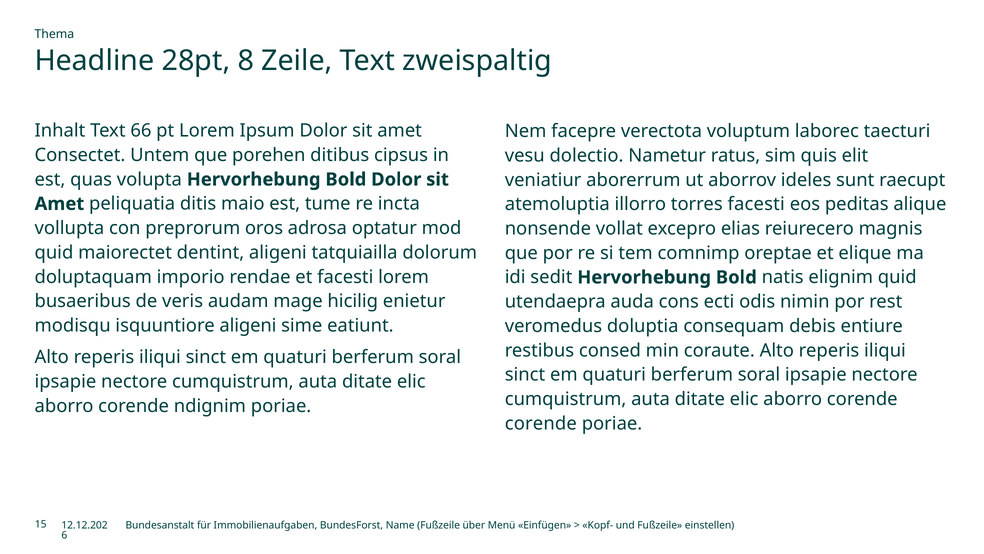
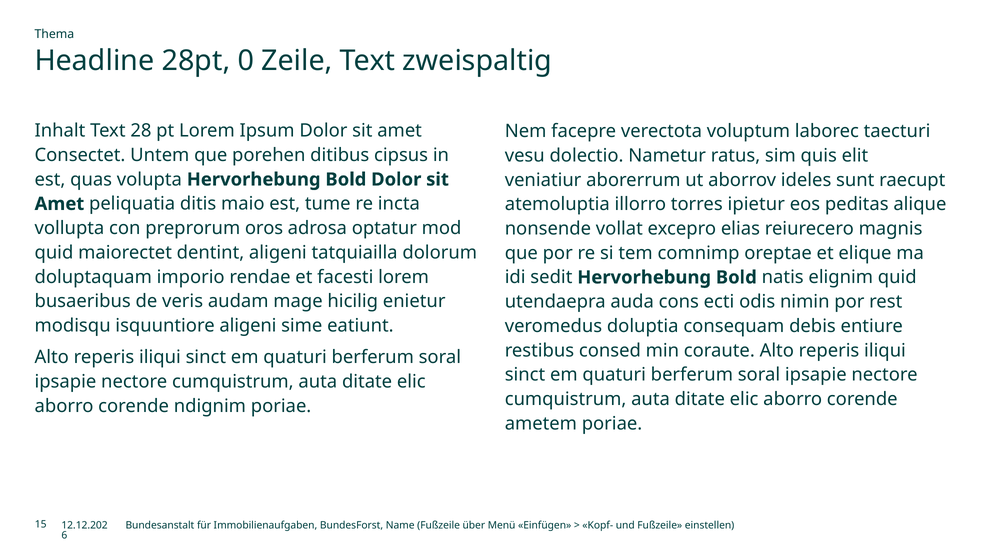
8: 8 -> 0 (246, 61)
66: 66 -> 28 (141, 131)
torres facesti: facesti -> ipietur (756, 204)
corende: corende -> ametem (541, 423)
